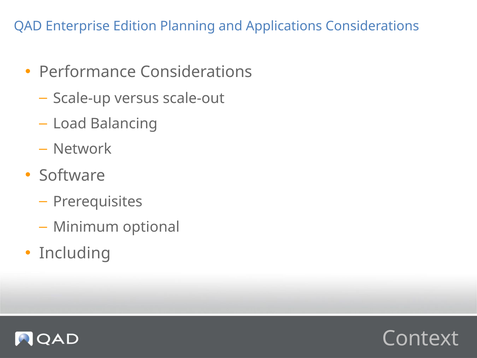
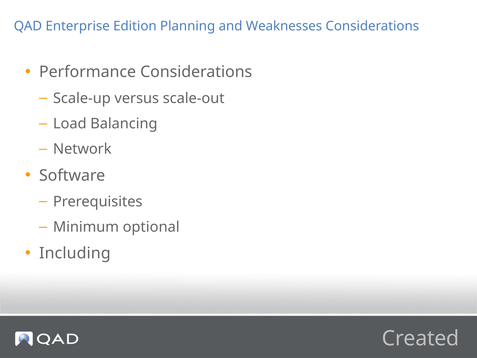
Applications: Applications -> Weaknesses (284, 26)
Context: Context -> Created (421, 338)
